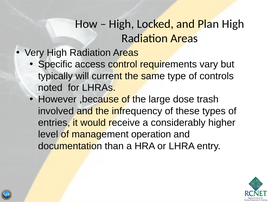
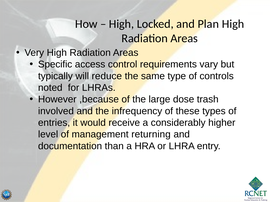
current: current -> reduce (107, 76)
operation: operation -> returning (151, 135)
